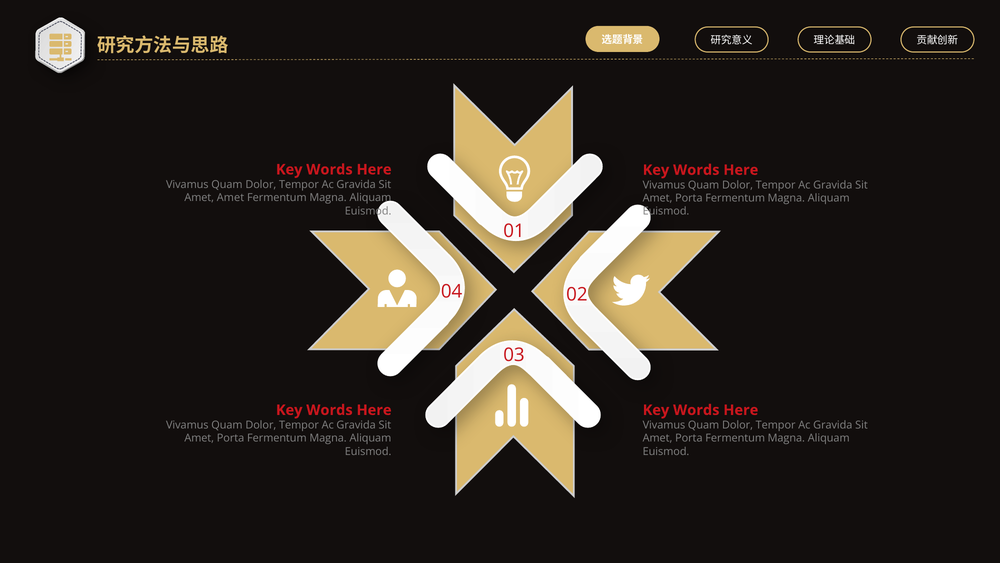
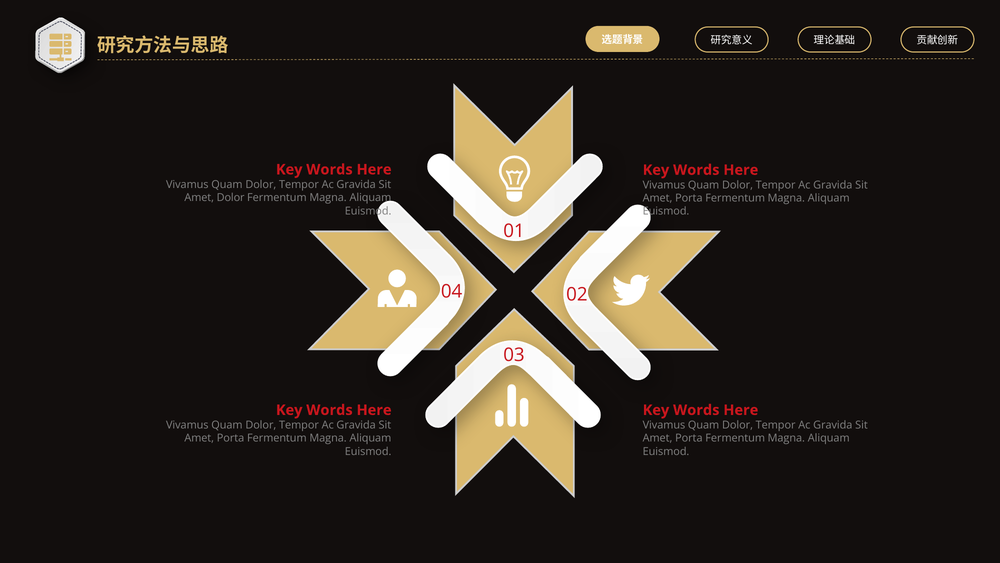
Amet Amet: Amet -> Dolor (231, 198)
